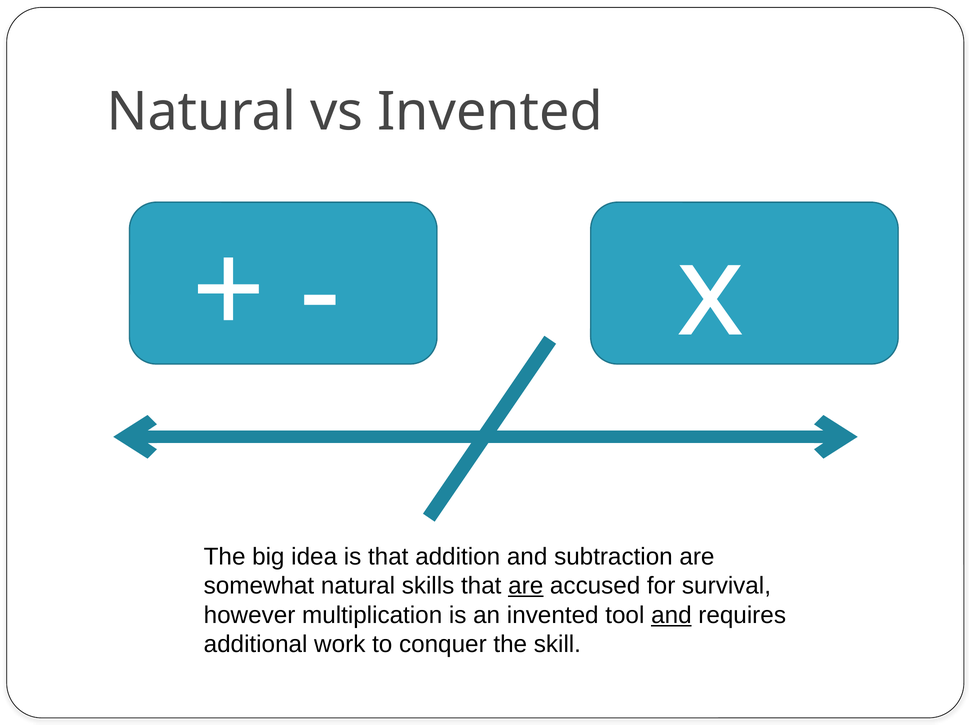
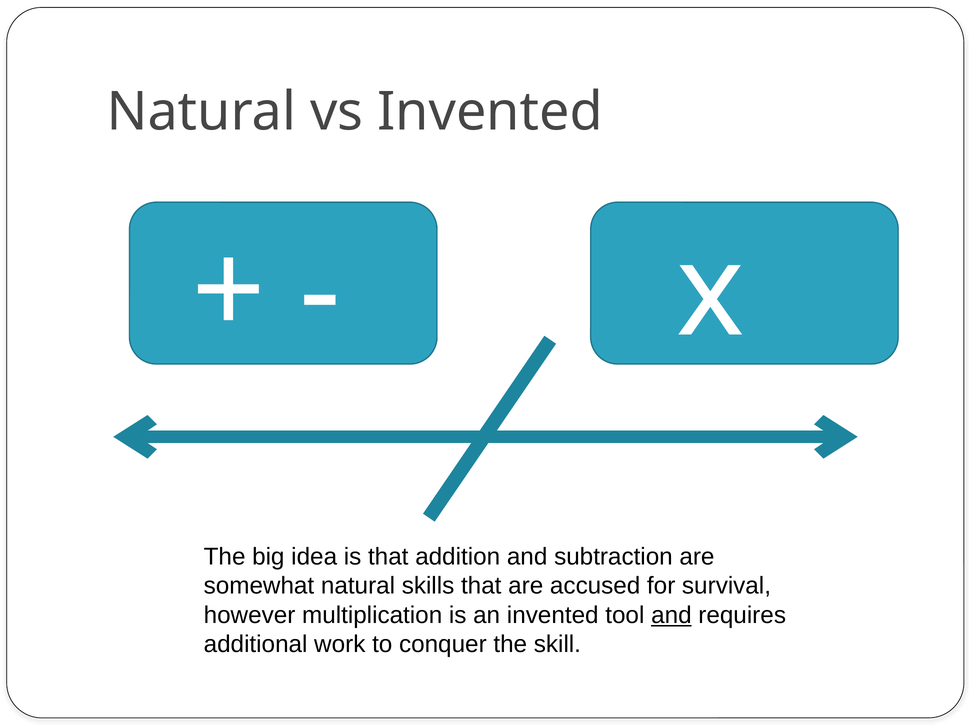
are underline: present -> none (526, 586)
